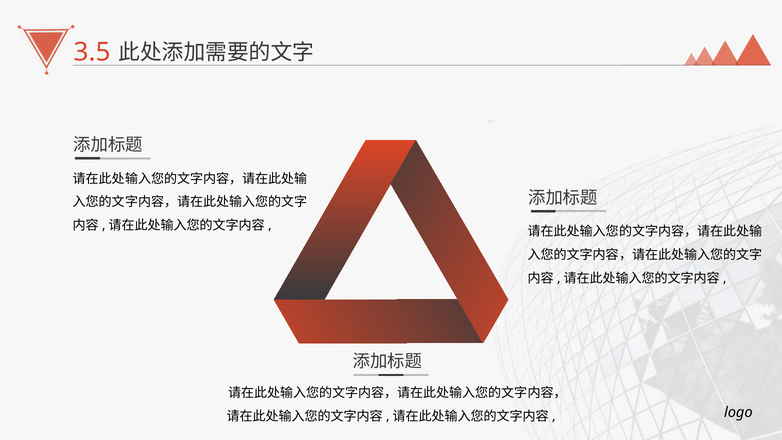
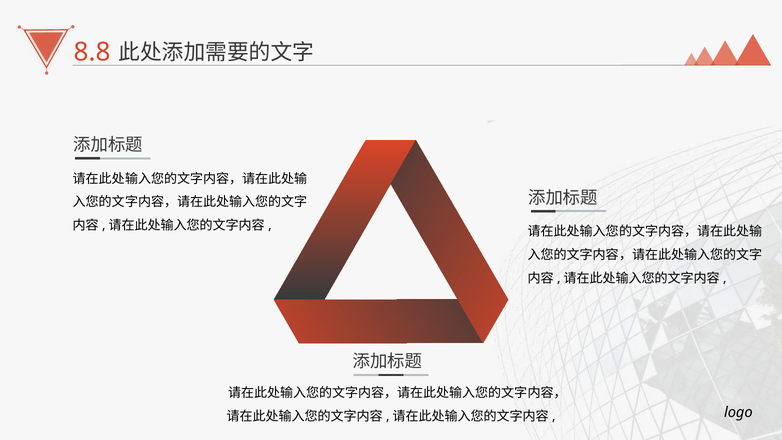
3.5: 3.5 -> 8.8 (92, 52)
